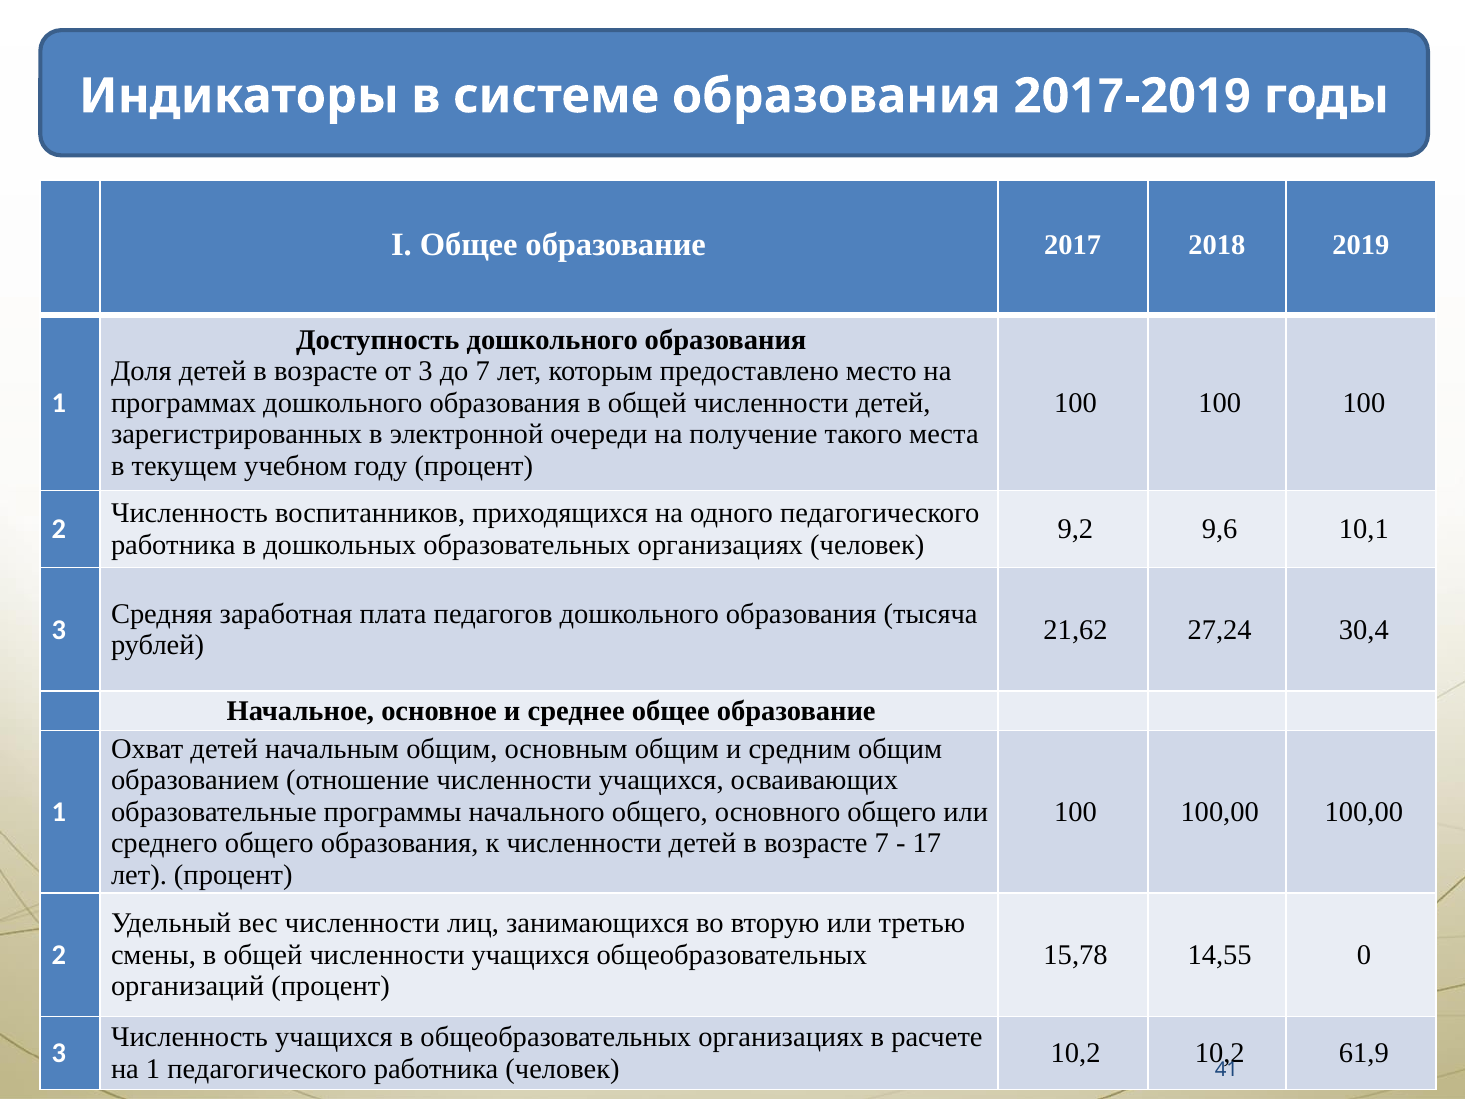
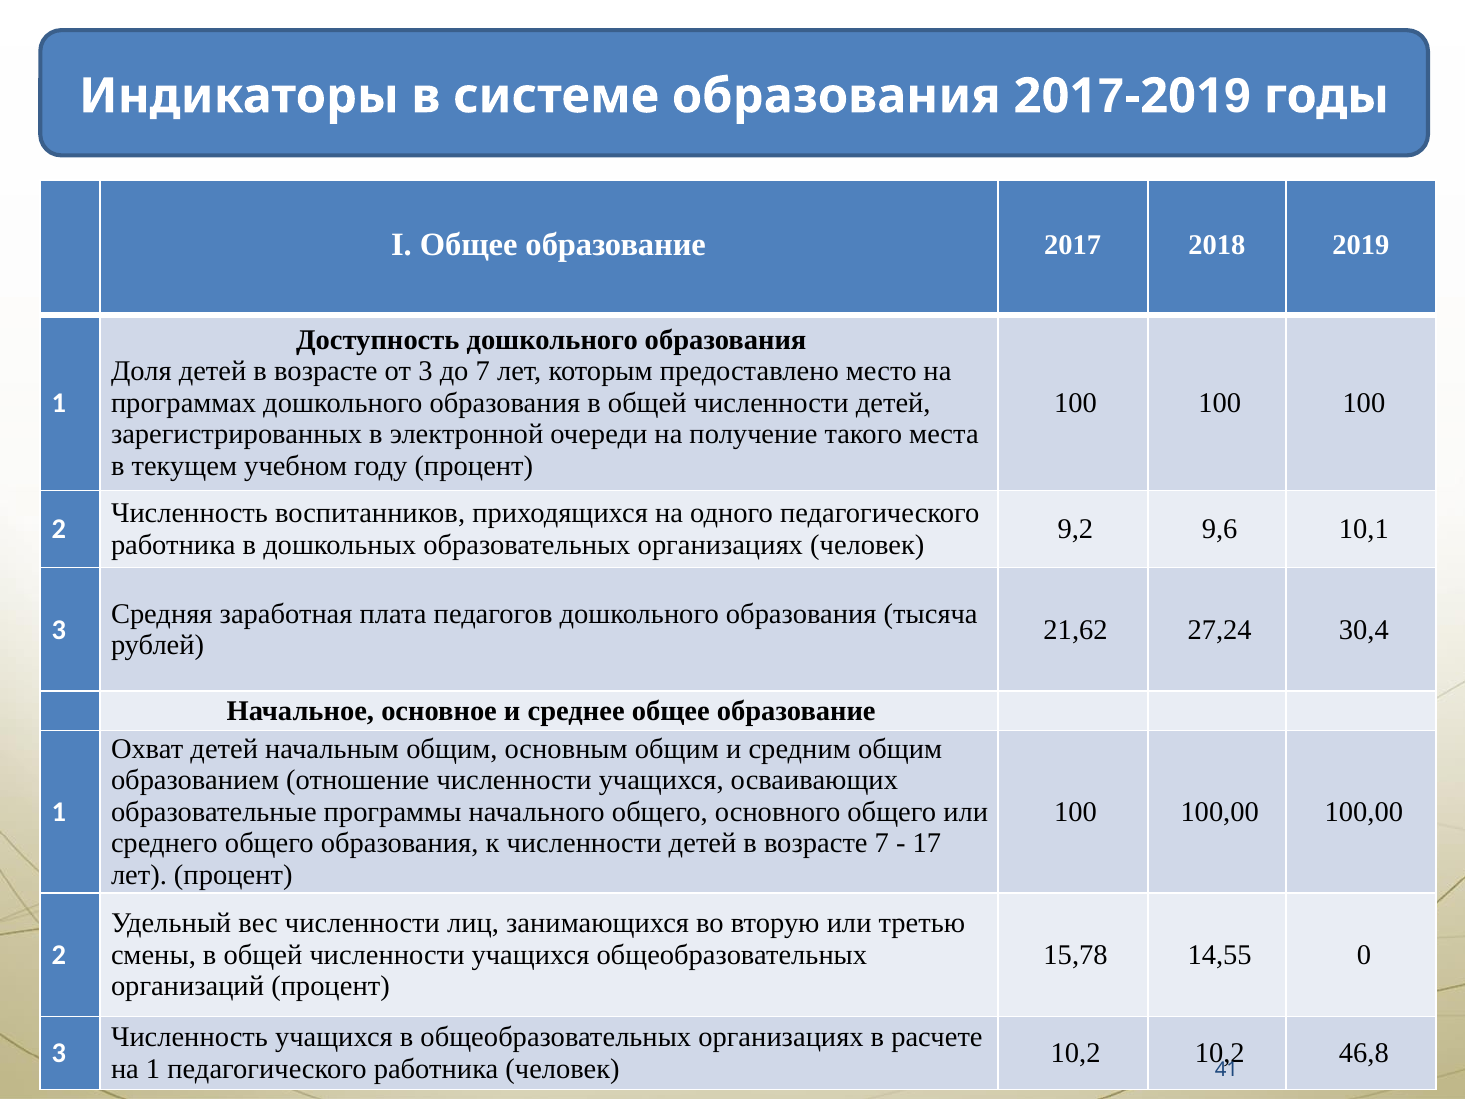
61,9: 61,9 -> 46,8 (1364, 1053)
